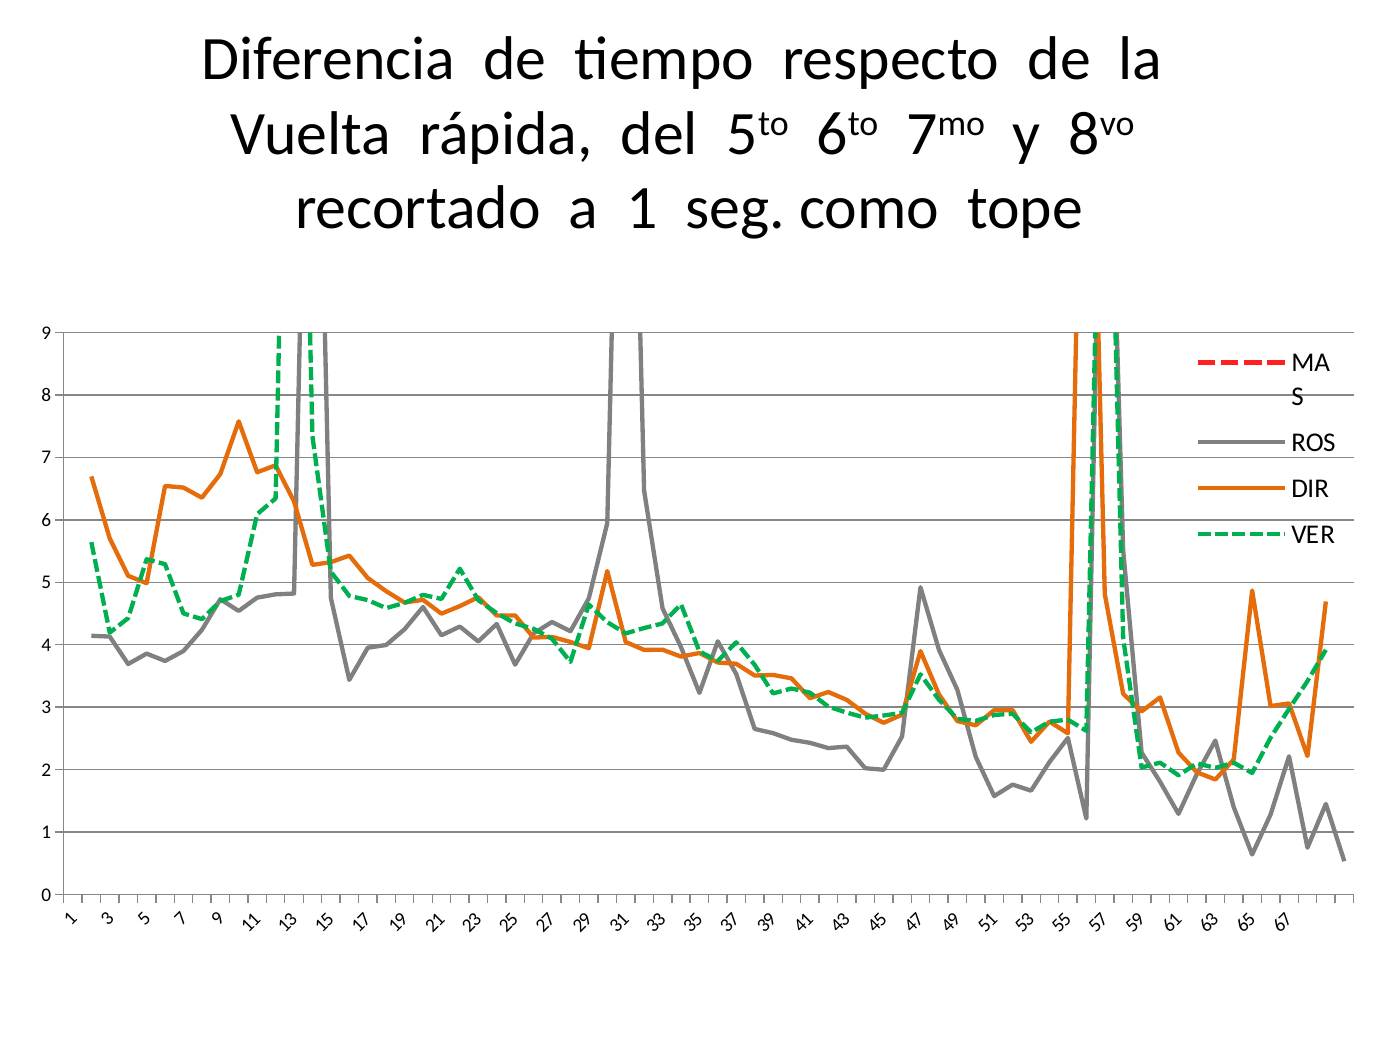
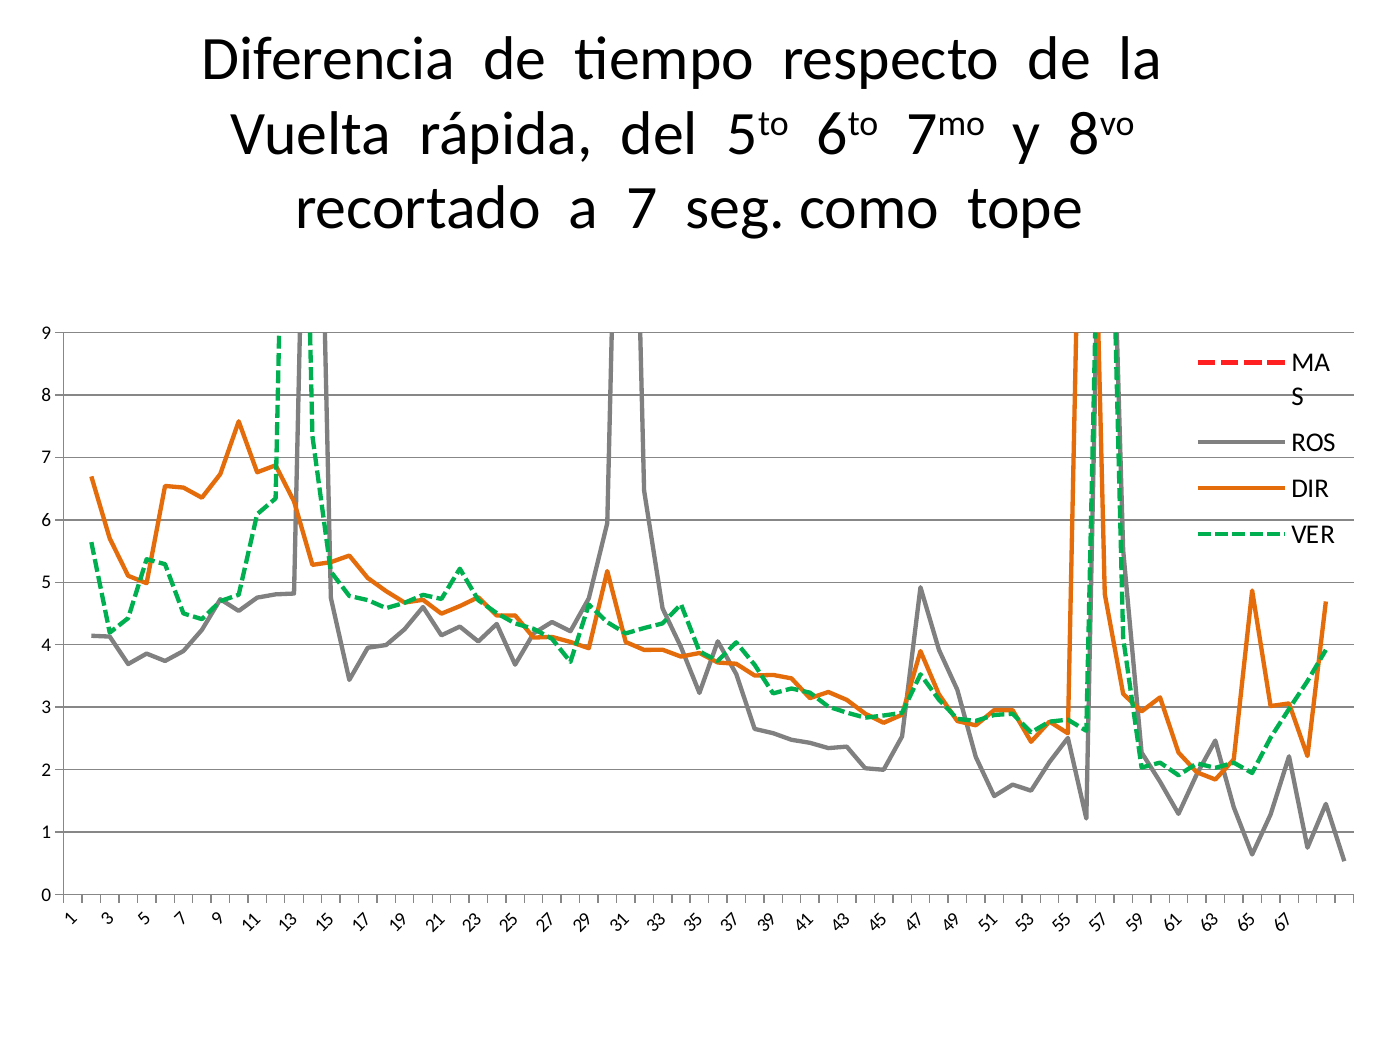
a 1: 1 -> 7 (642, 208)
